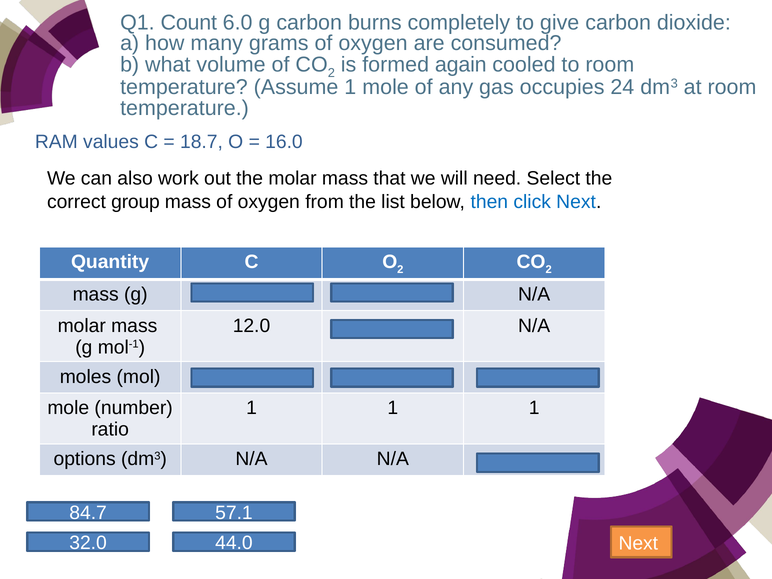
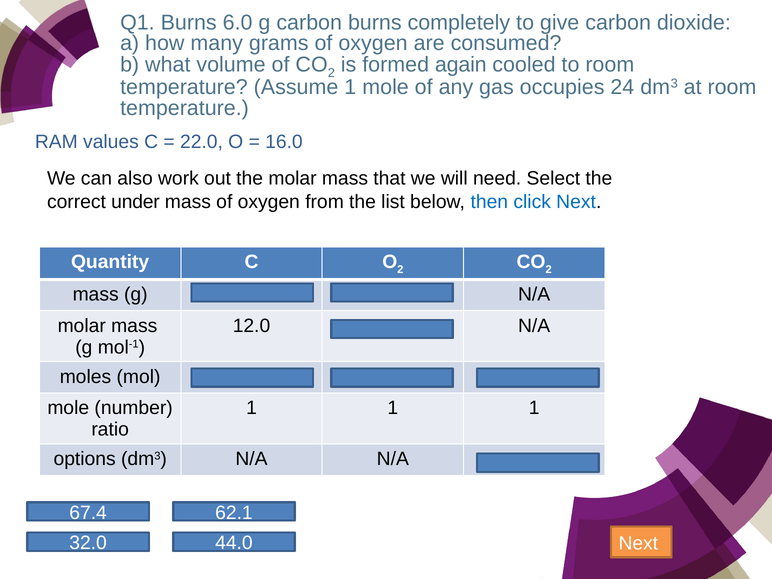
Q1 Count: Count -> Burns (189, 23)
18.7: 18.7 -> 22.0 (201, 142)
group: group -> under (136, 202)
84.7: 84.7 -> 67.4 (88, 513)
57.1: 57.1 -> 62.1 (234, 513)
